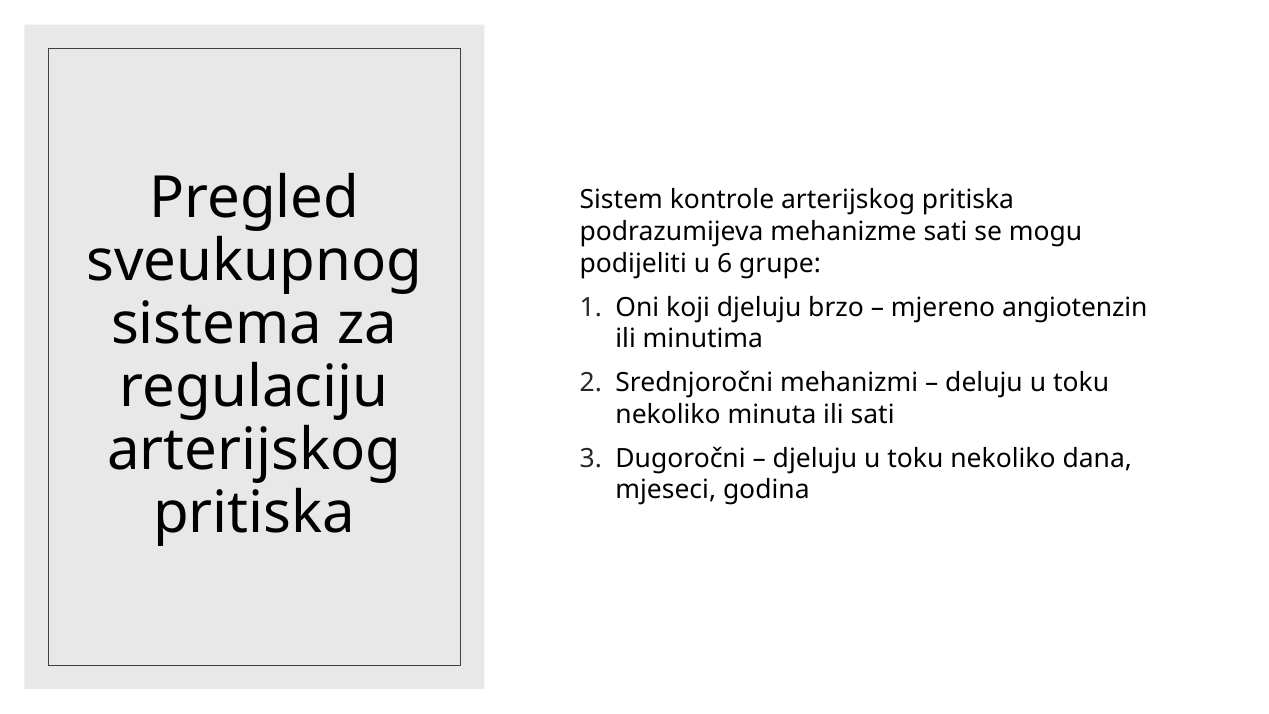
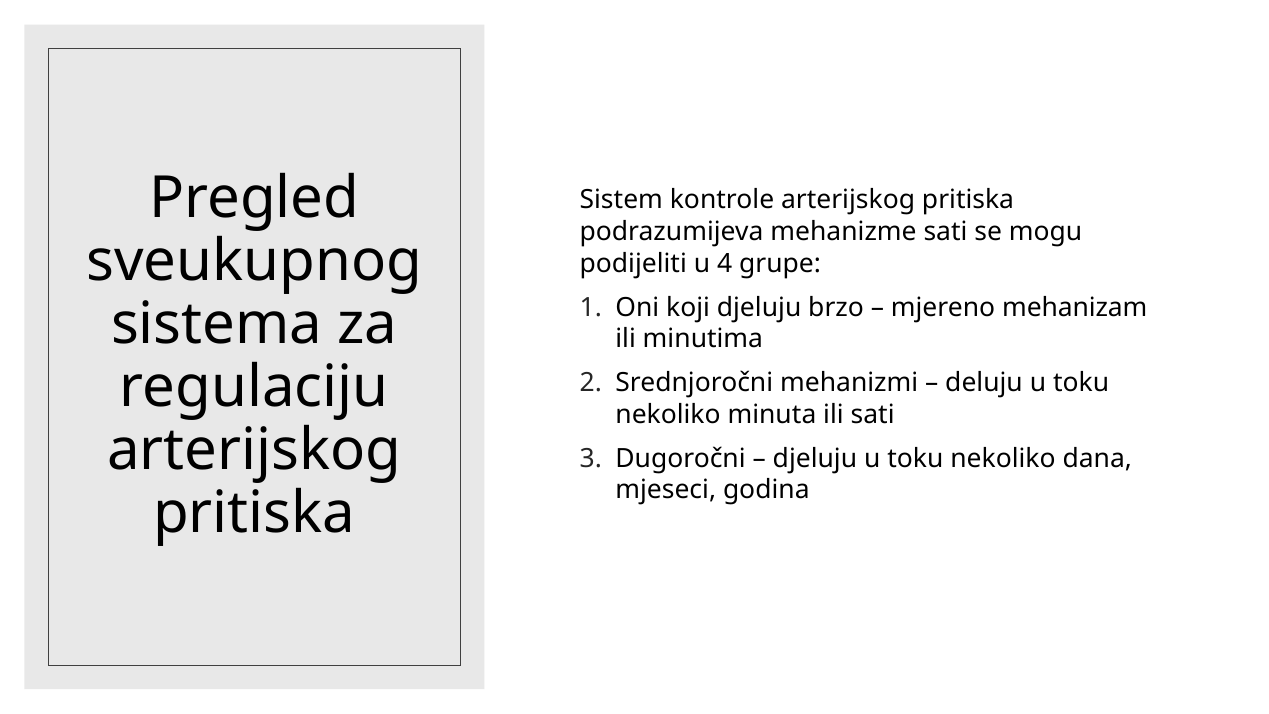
6: 6 -> 4 (725, 264)
angiotenzin: angiotenzin -> mehanizam (1075, 307)
